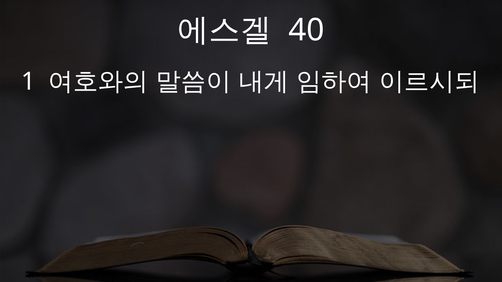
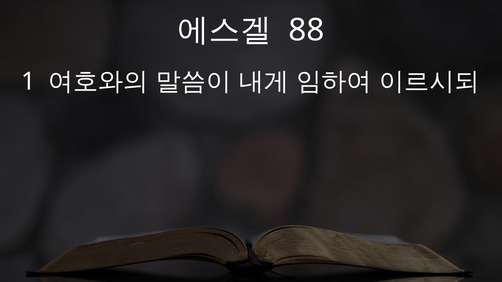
40: 40 -> 88 (307, 30)
